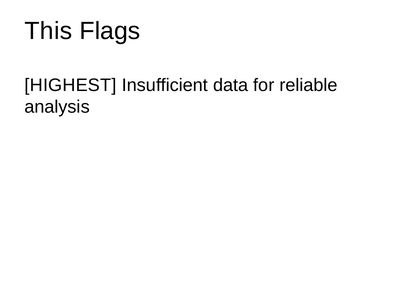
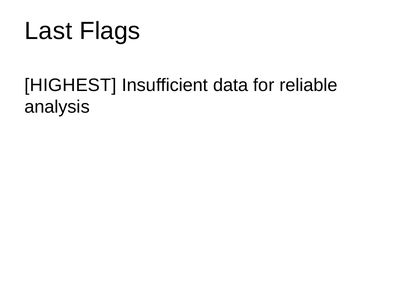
This: This -> Last (48, 31)
